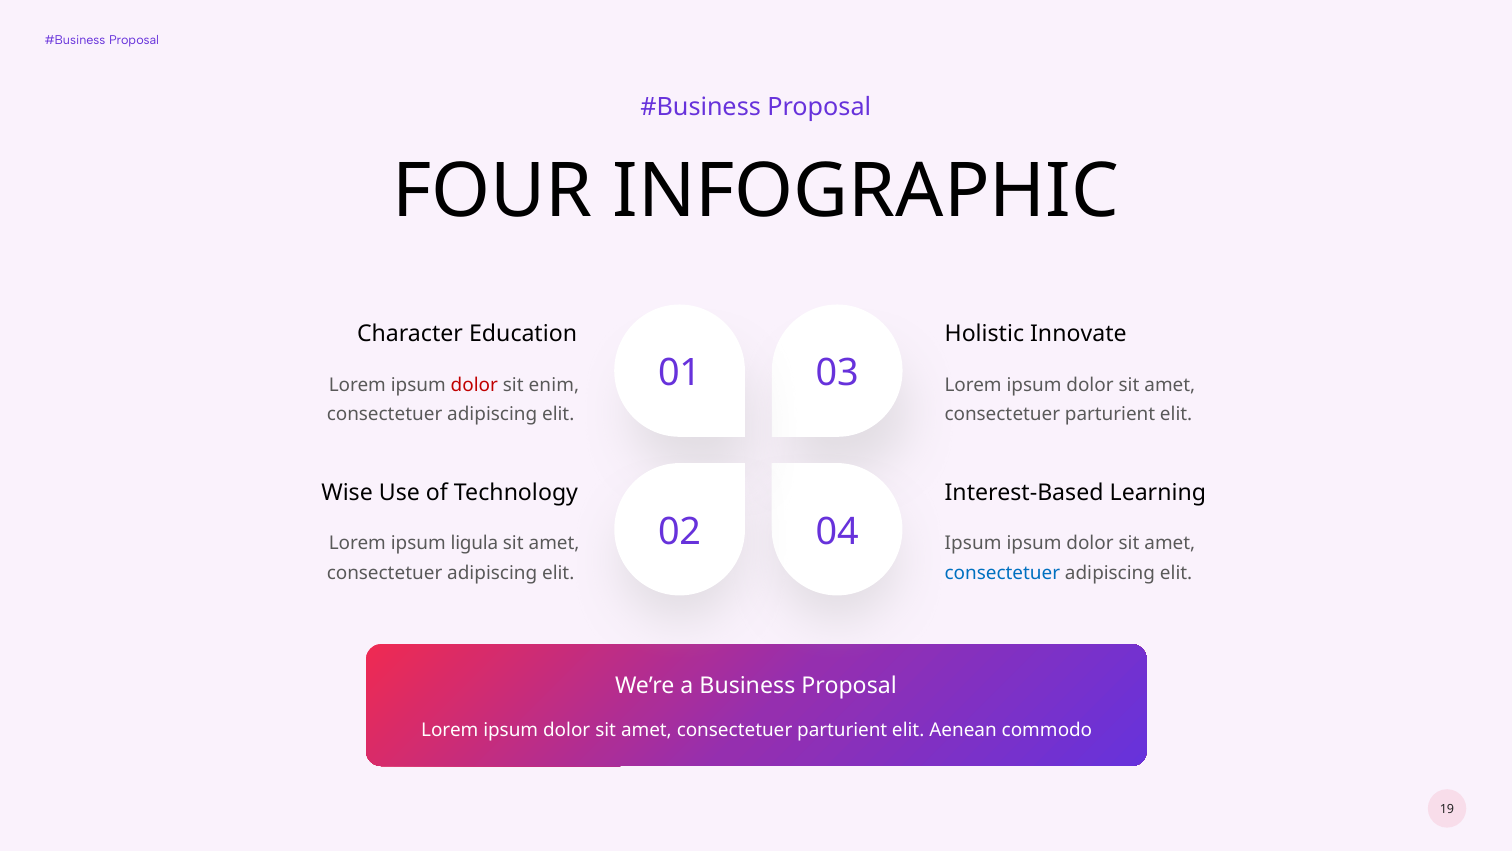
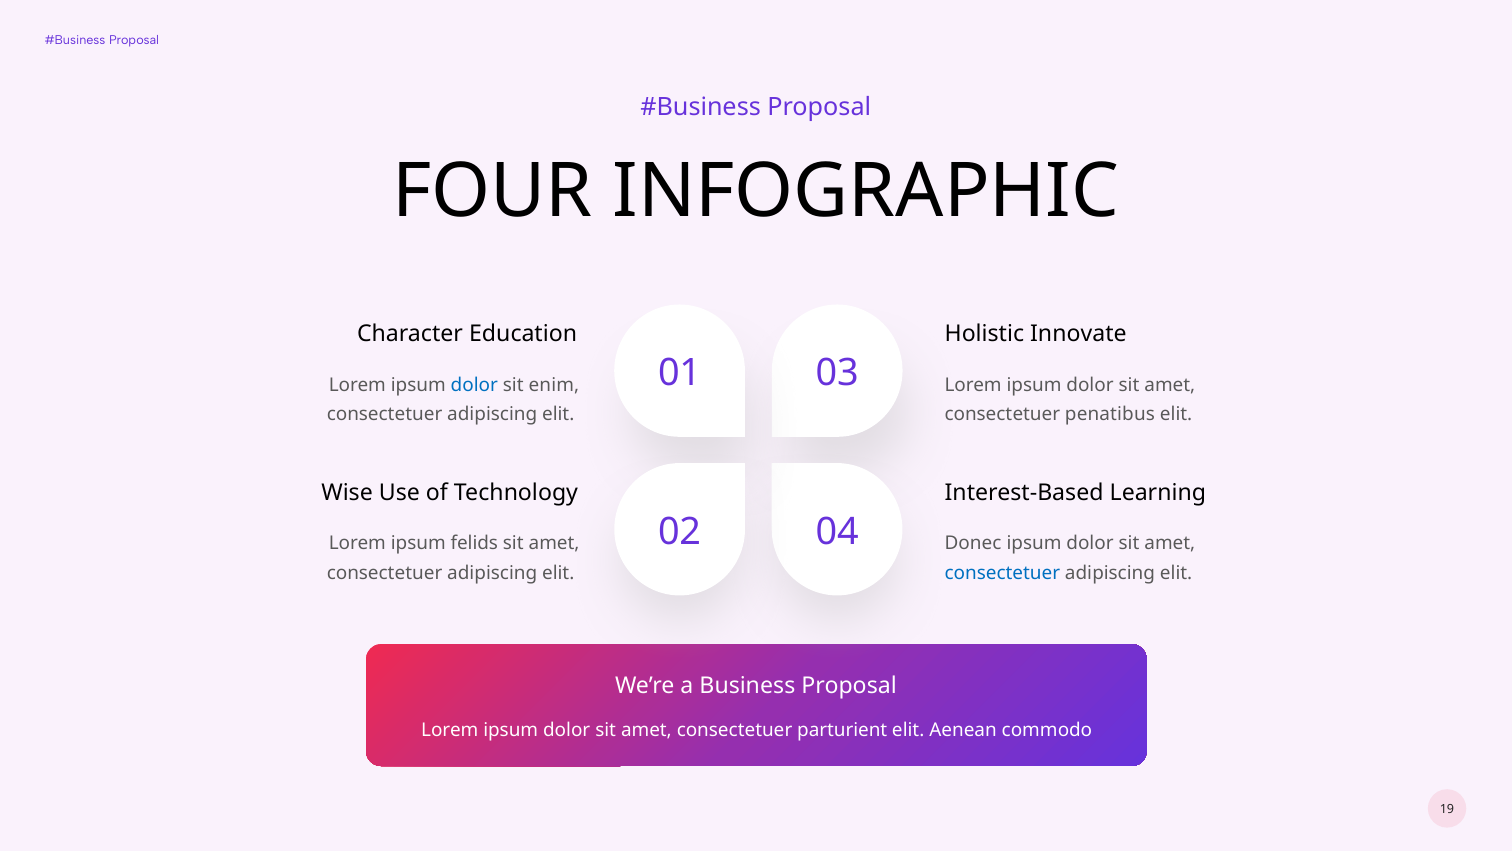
dolor colour: red -> blue (474, 385)
parturient: parturient -> penatibus (1110, 414)
ligula: ligula -> felids (474, 543)
Ipsum: Ipsum -> Donec (973, 543)
